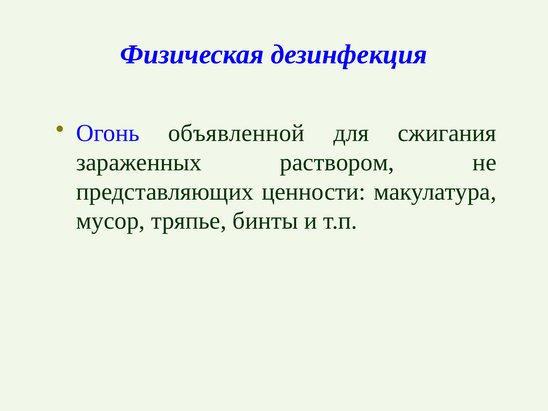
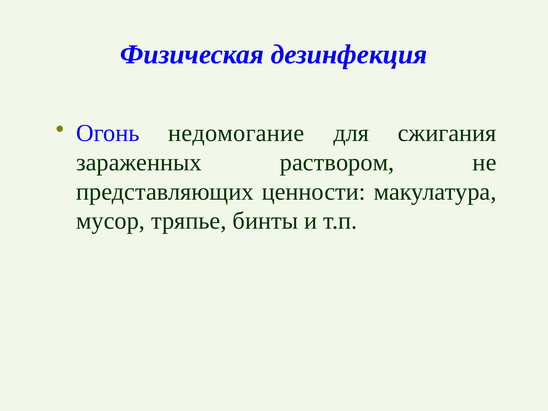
объявленной: объявленной -> недомогание (236, 133)
